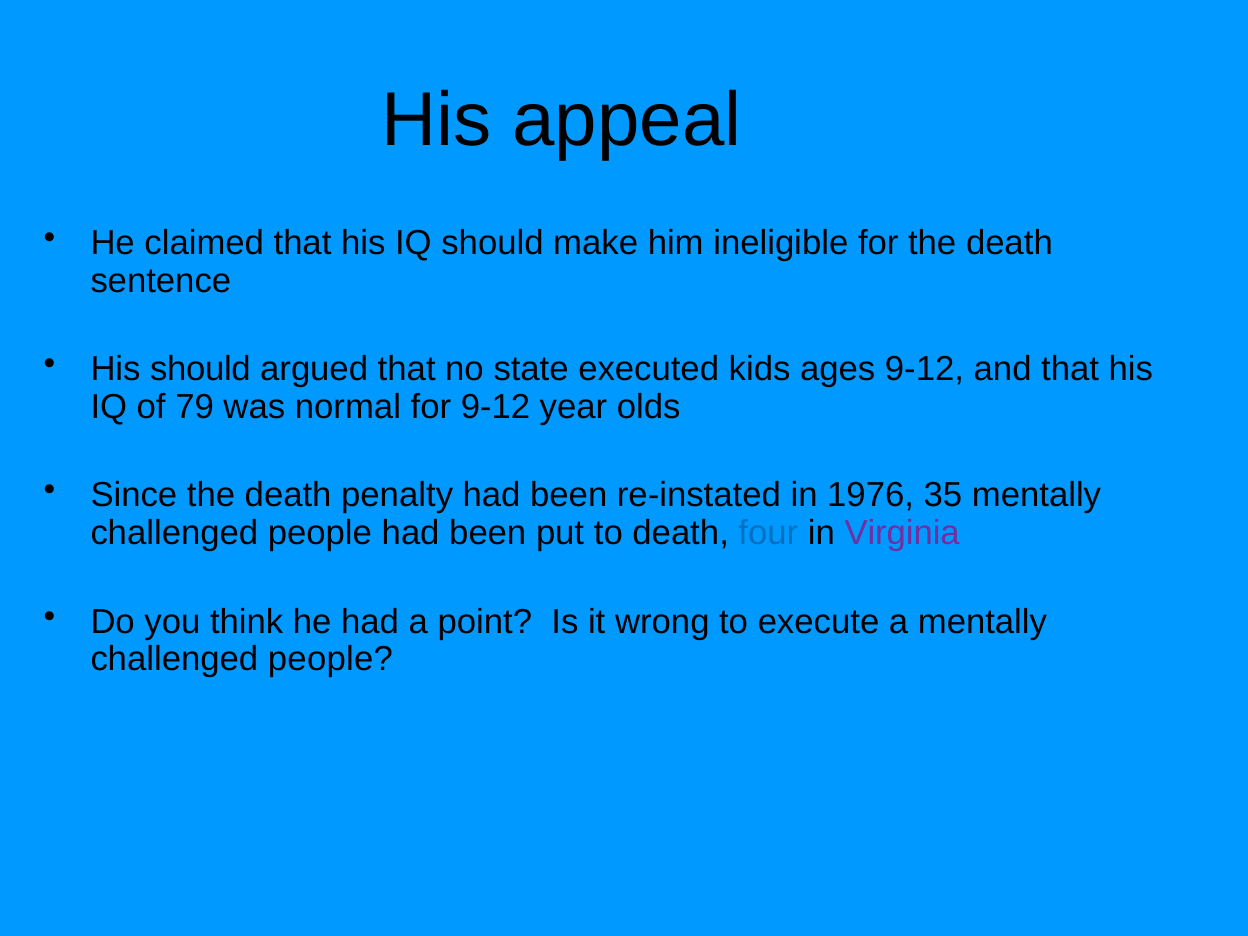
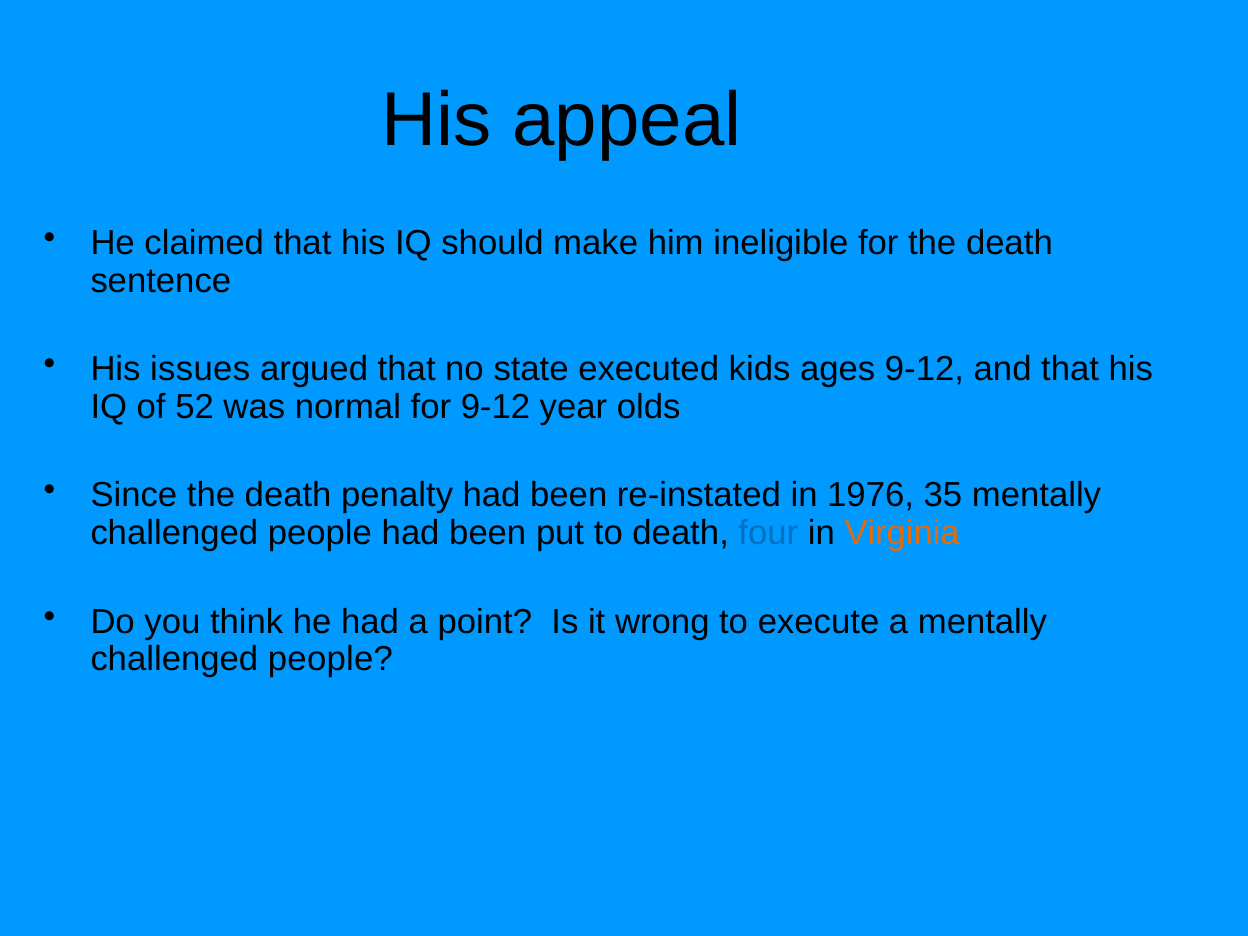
His should: should -> issues (200, 369)
79: 79 -> 52 (195, 407)
Virginia colour: purple -> orange (902, 533)
